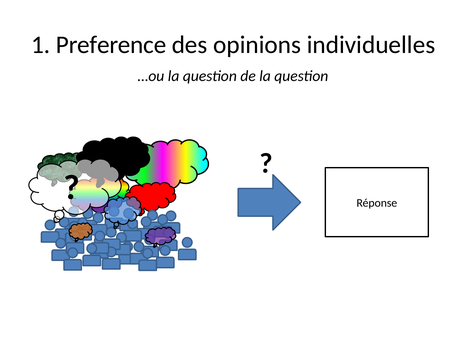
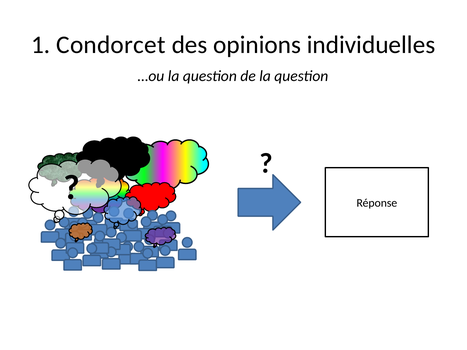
Preference: Preference -> Condorcet (111, 45)
